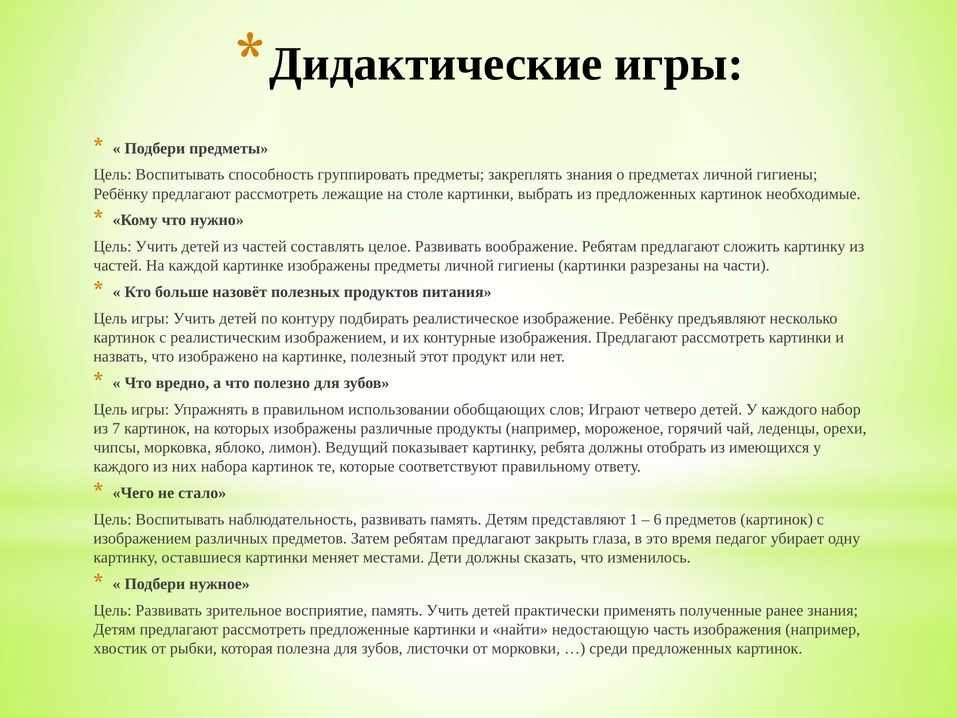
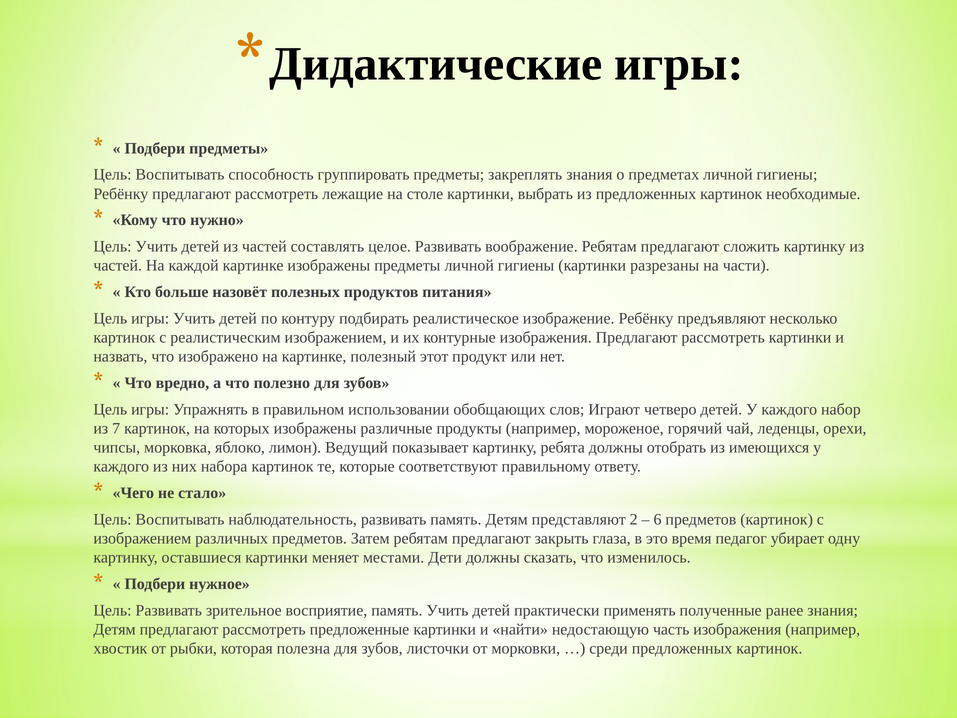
1: 1 -> 2 (634, 519)
